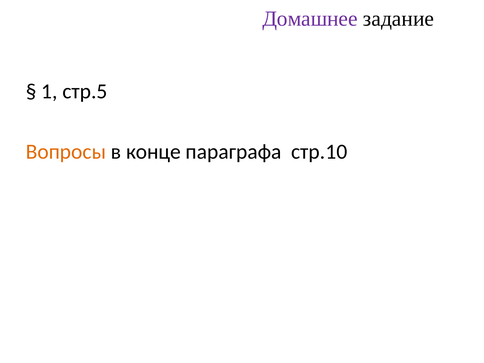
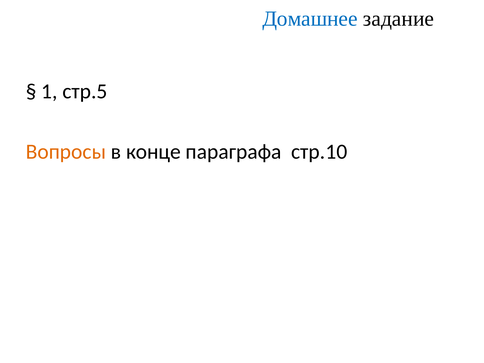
Домашнее colour: purple -> blue (310, 19)
